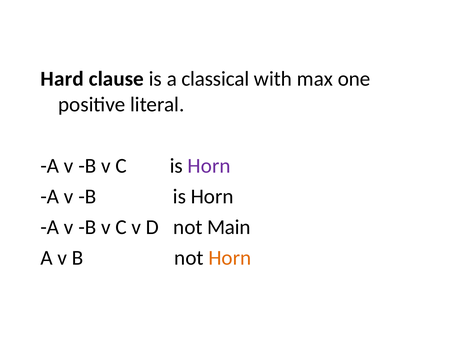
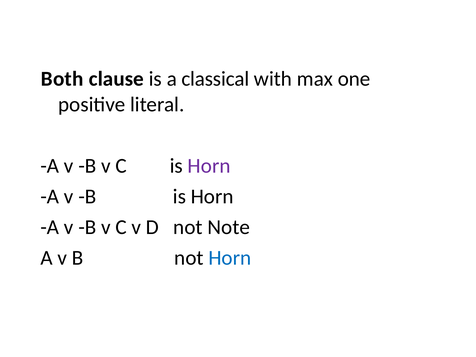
Hard: Hard -> Both (62, 79)
Main: Main -> Note (229, 227)
Horn colour: orange -> blue (230, 258)
